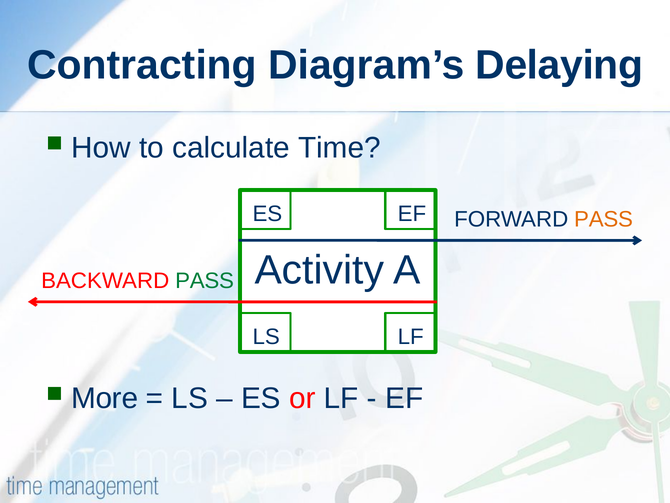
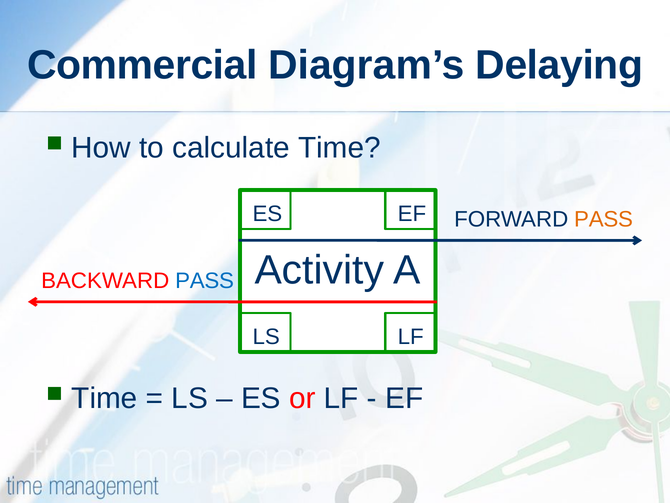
Contracting: Contracting -> Commercial (142, 65)
PASS colour: green -> blue (205, 281)
More: More -> Time (104, 398)
